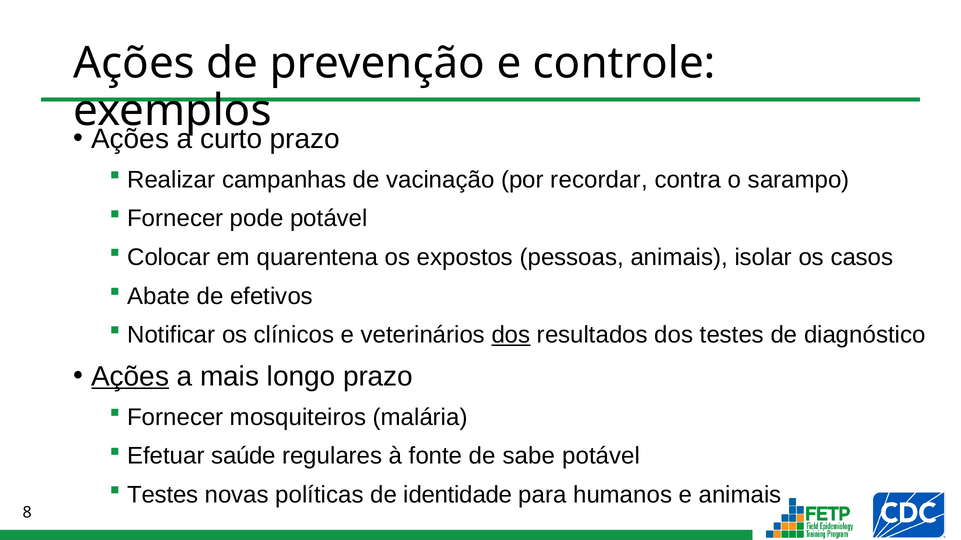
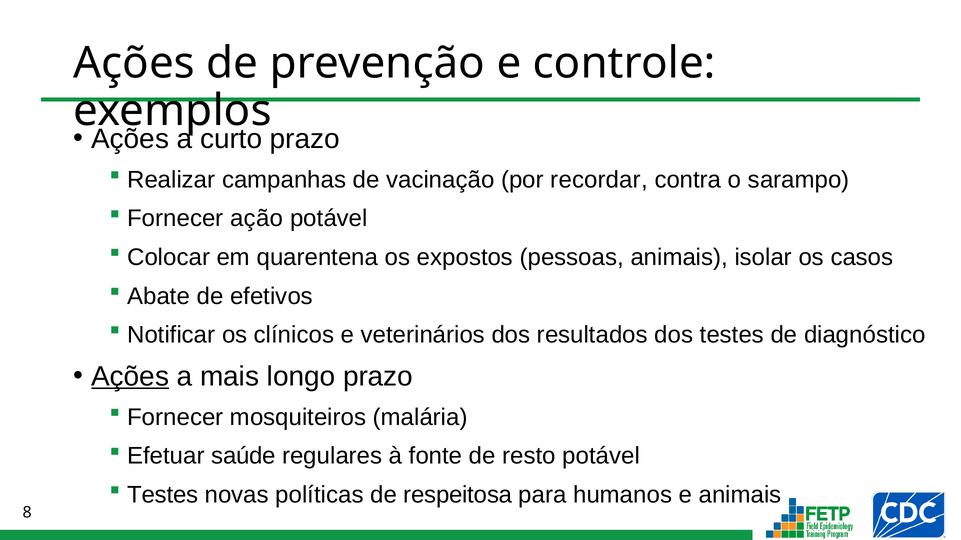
pode: pode -> ação (257, 219)
dos underline: present -> none (511, 335)
sabe: sabe -> resto (529, 457)
identidade: identidade -> respeitosa (458, 495)
